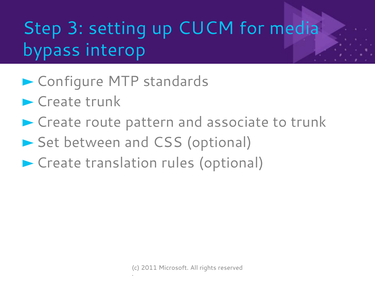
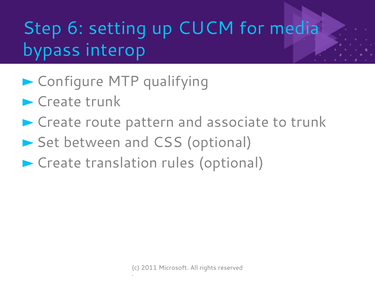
3: 3 -> 6 (75, 28)
standards: standards -> qualifying (176, 81)
